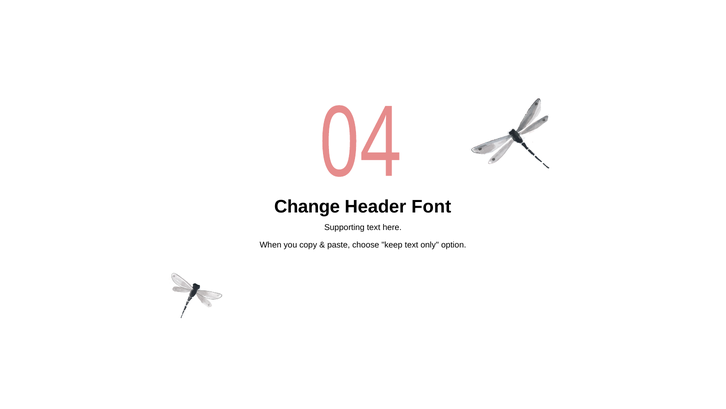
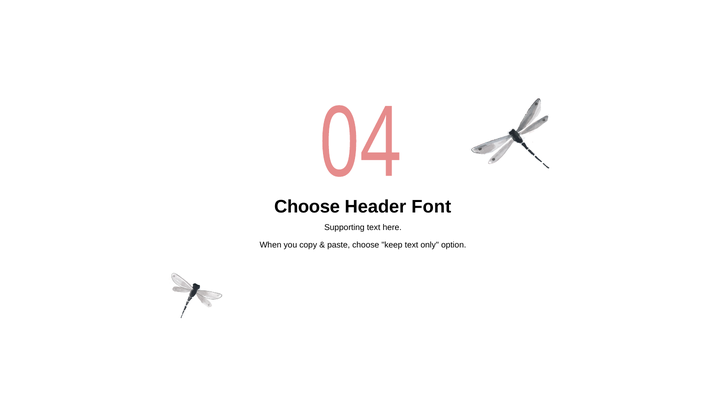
Change: Change -> Choose (307, 206)
